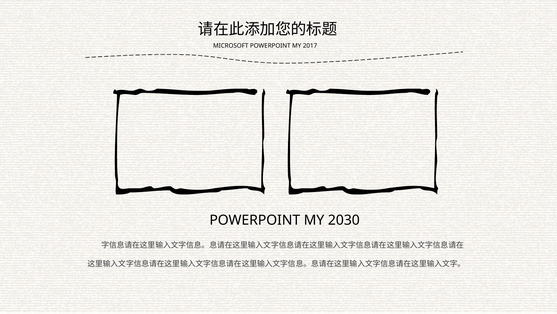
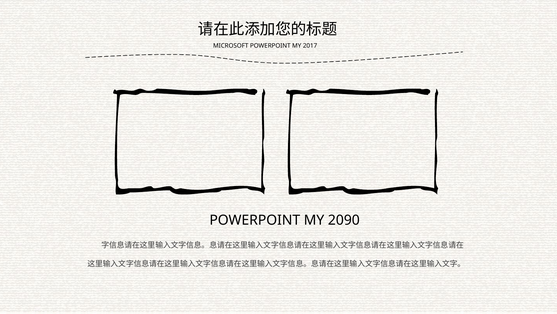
2030: 2030 -> 2090 (344, 220)
